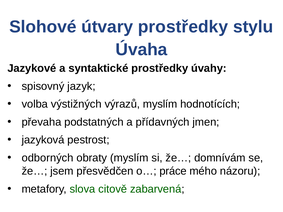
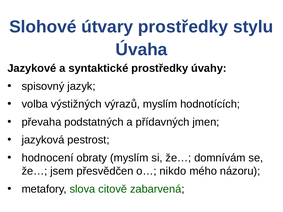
odborných: odborných -> hodnocení (48, 158)
práce: práce -> nikdo (173, 171)
